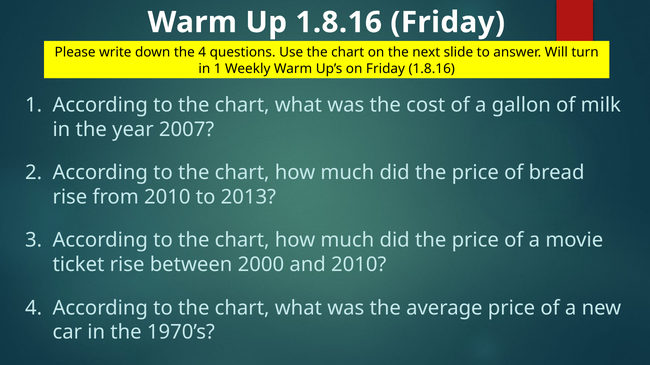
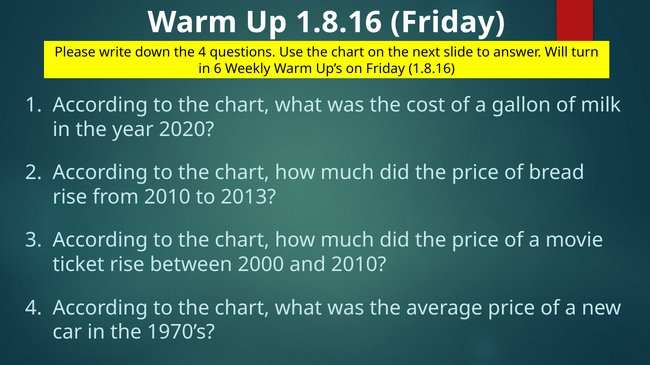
in 1: 1 -> 6 (218, 69)
2007: 2007 -> 2020 (187, 130)
